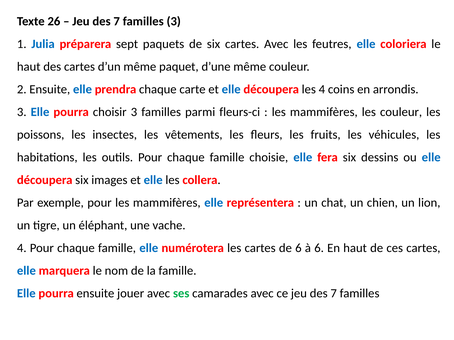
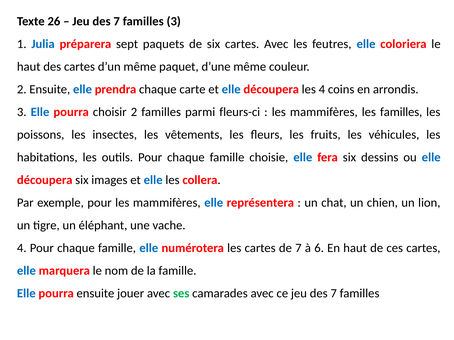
choisir 3: 3 -> 2 (134, 112)
les couleur: couleur -> familles (401, 112)
de 6: 6 -> 7 (298, 248)
